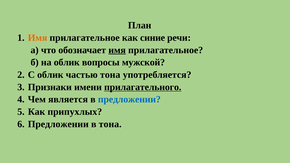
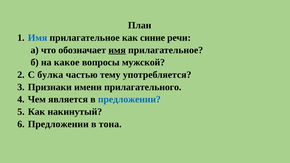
Имя colour: orange -> blue (38, 38)
на облик: облик -> какое (67, 62)
С облик: облик -> булка (50, 75)
частью тона: тона -> тему (110, 75)
прилагательного underline: present -> none (143, 87)
припухлых: припухлых -> накинутый (75, 112)
